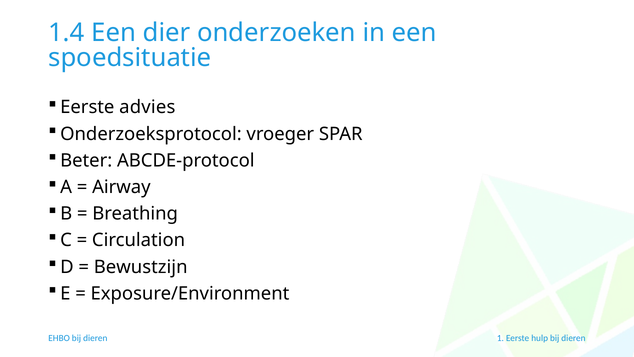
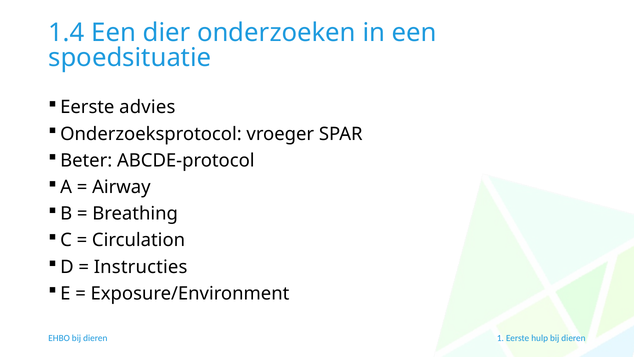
Bewustzijn: Bewustzijn -> Instructies (141, 267)
